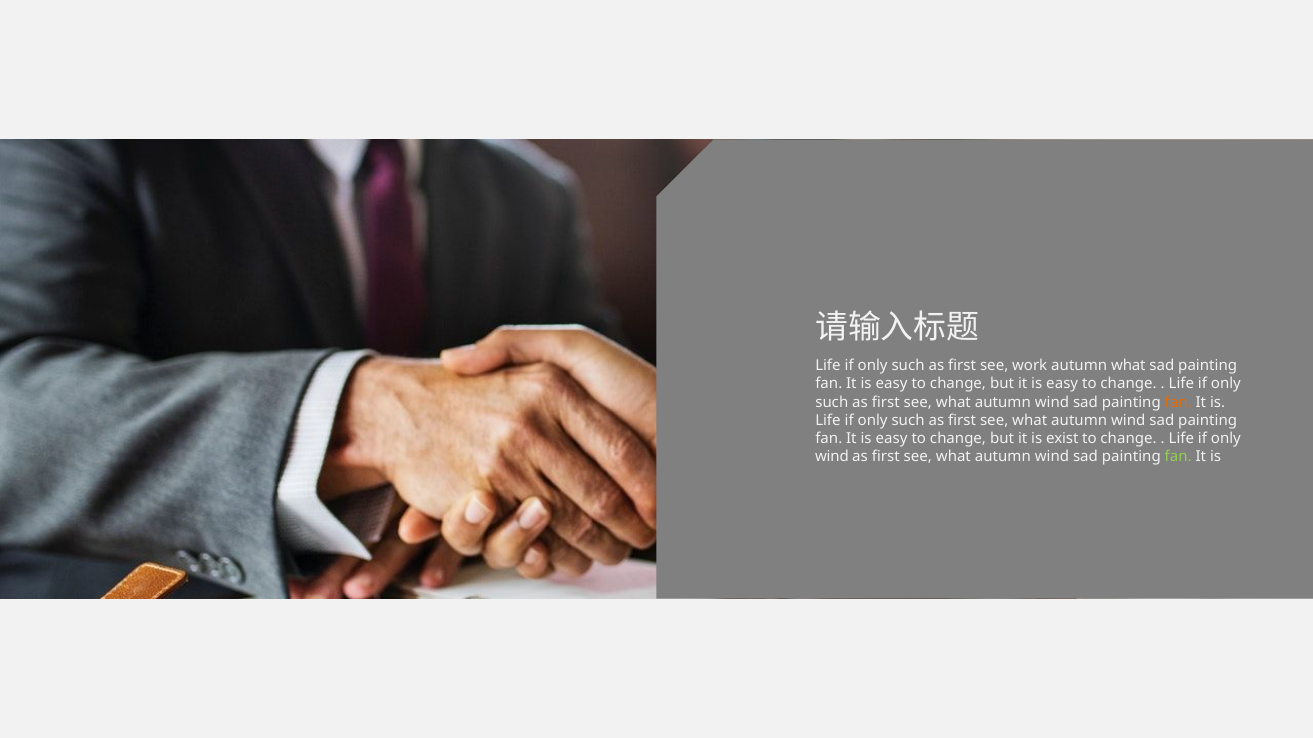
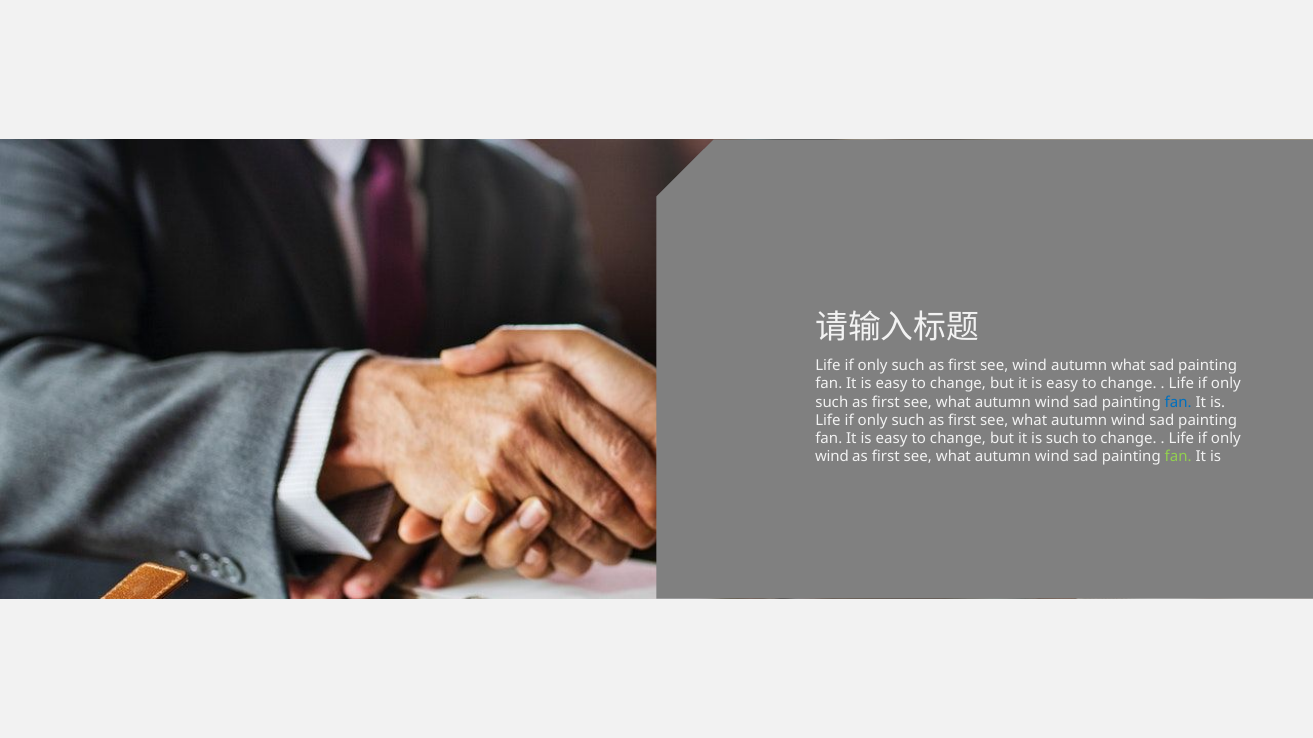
see work: work -> wind (1030, 366)
fan colour: orange -> blue (1178, 402)
is exist: exist -> such (1062, 439)
